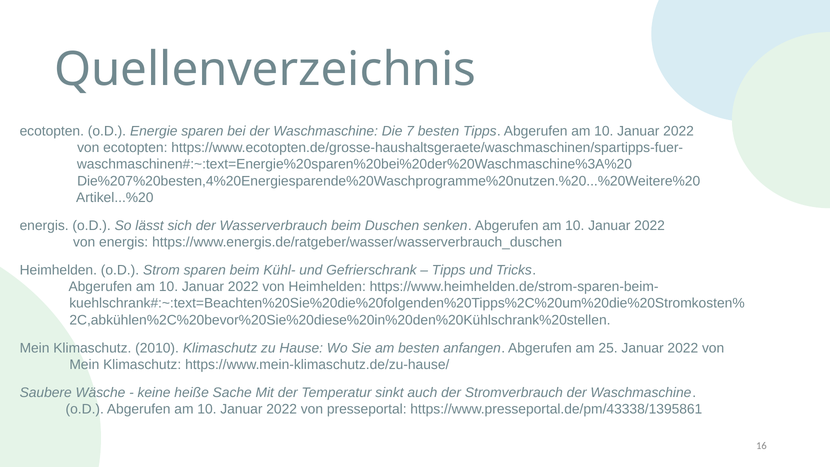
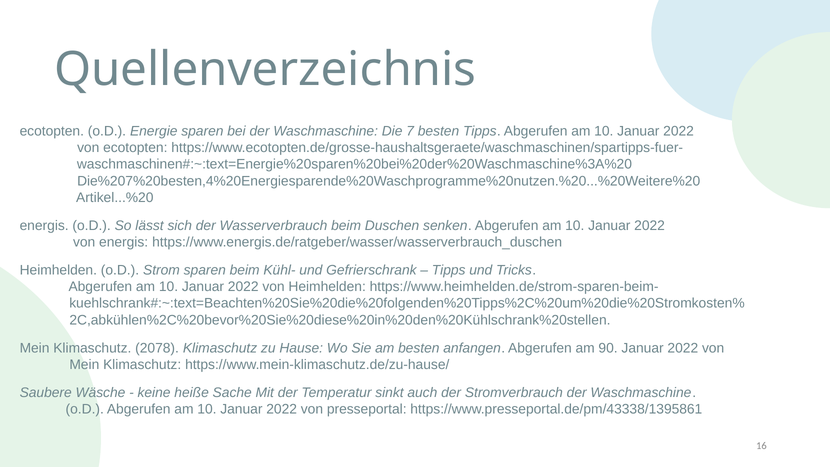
2010: 2010 -> 2078 (157, 348)
25: 25 -> 90 (608, 348)
